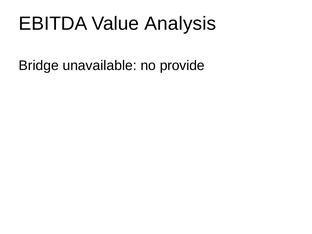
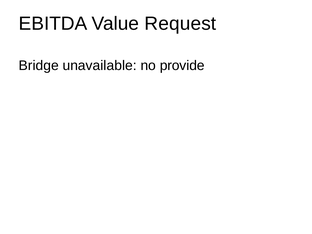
Analysis: Analysis -> Request (180, 24)
